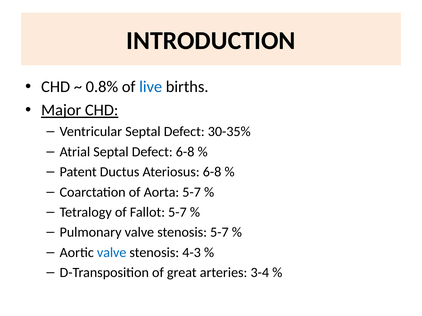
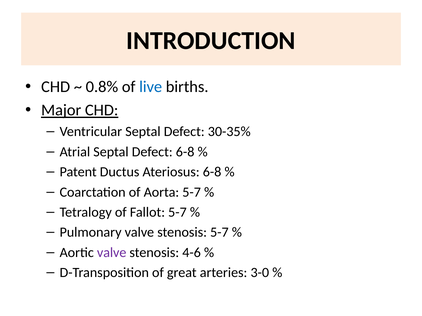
valve colour: blue -> purple (112, 253)
4-3: 4-3 -> 4-6 (192, 253)
3-4: 3-4 -> 3-0 (260, 273)
